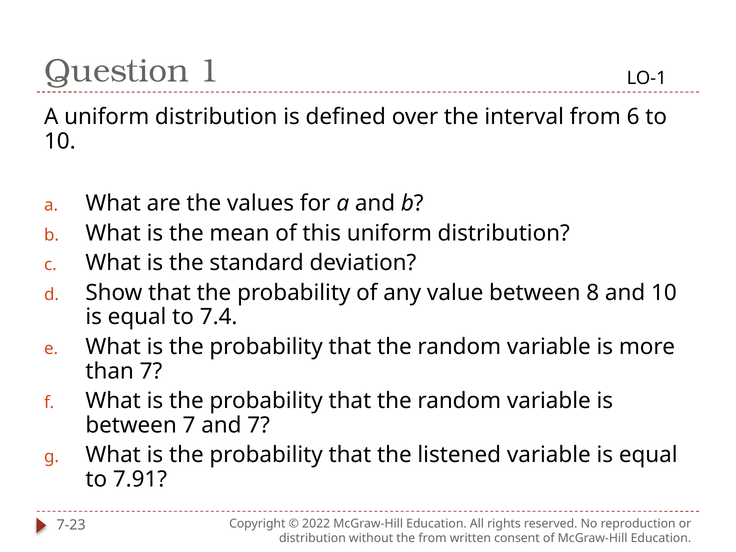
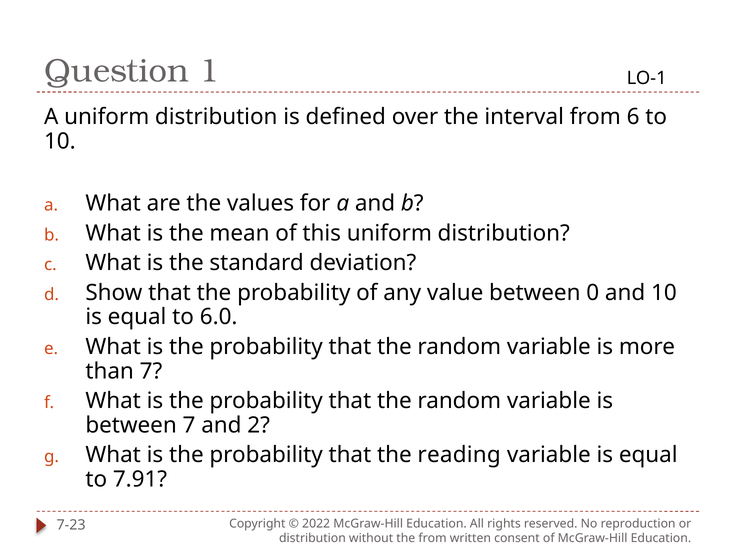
8: 8 -> 0 (593, 293)
7.4: 7.4 -> 6.0 (219, 317)
and 7: 7 -> 2 (259, 425)
listened: listened -> reading (459, 455)
